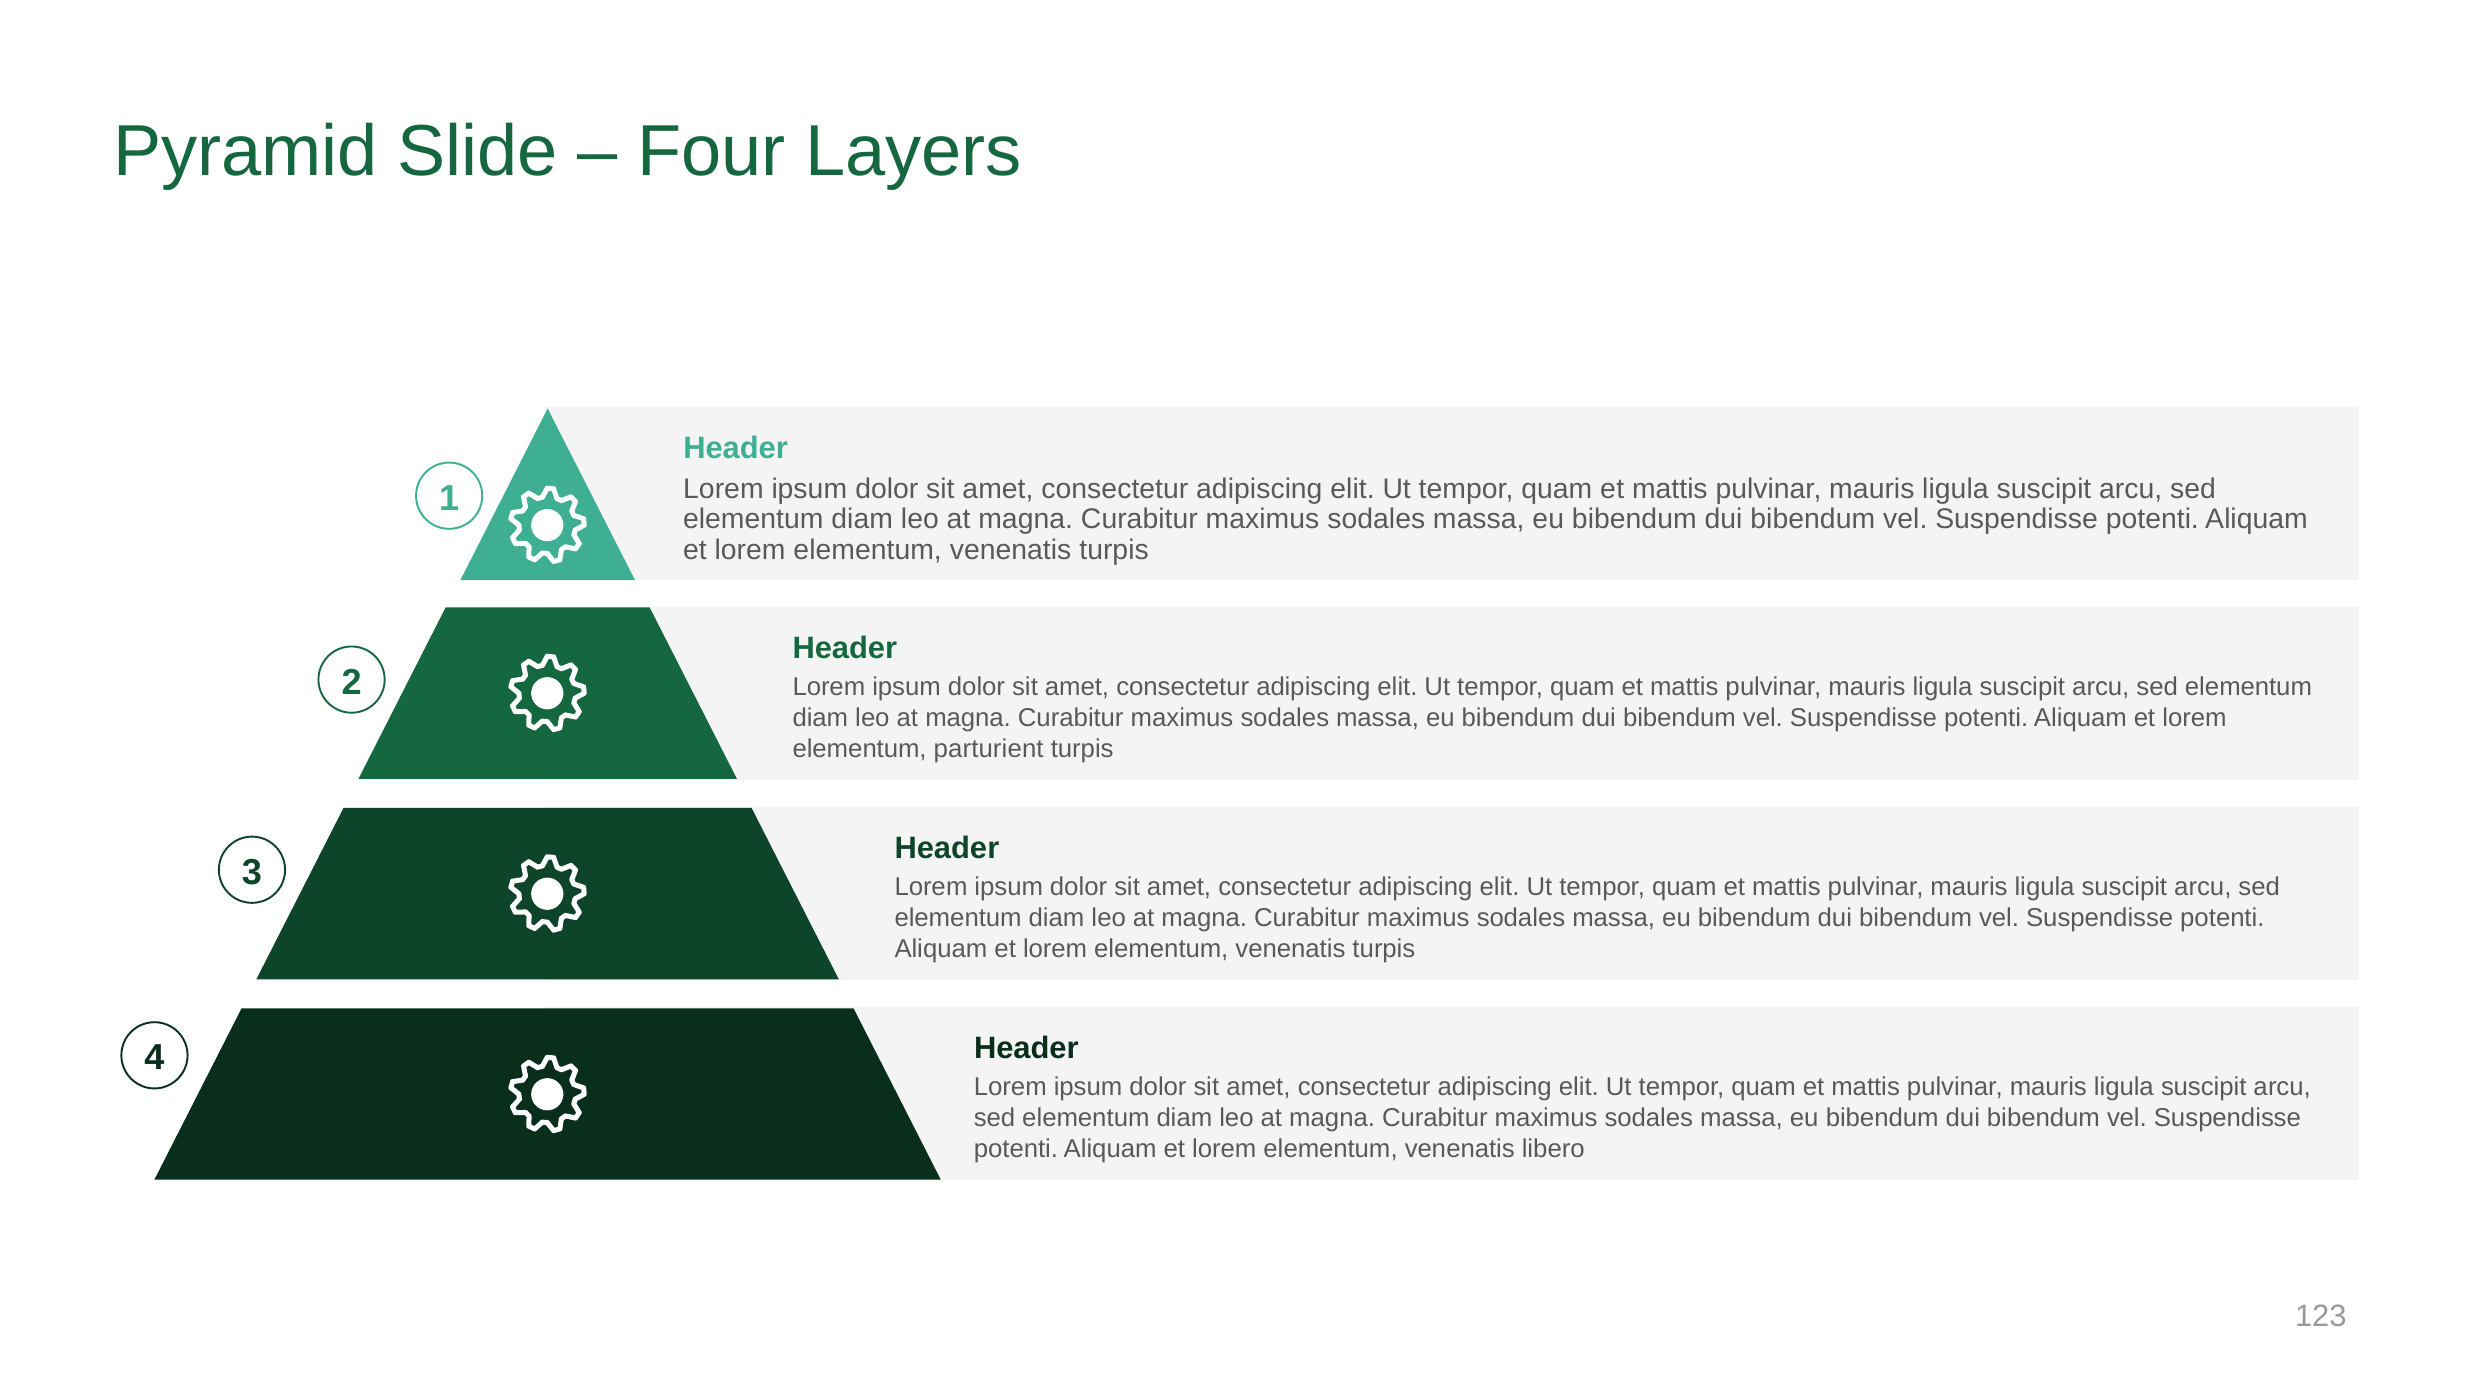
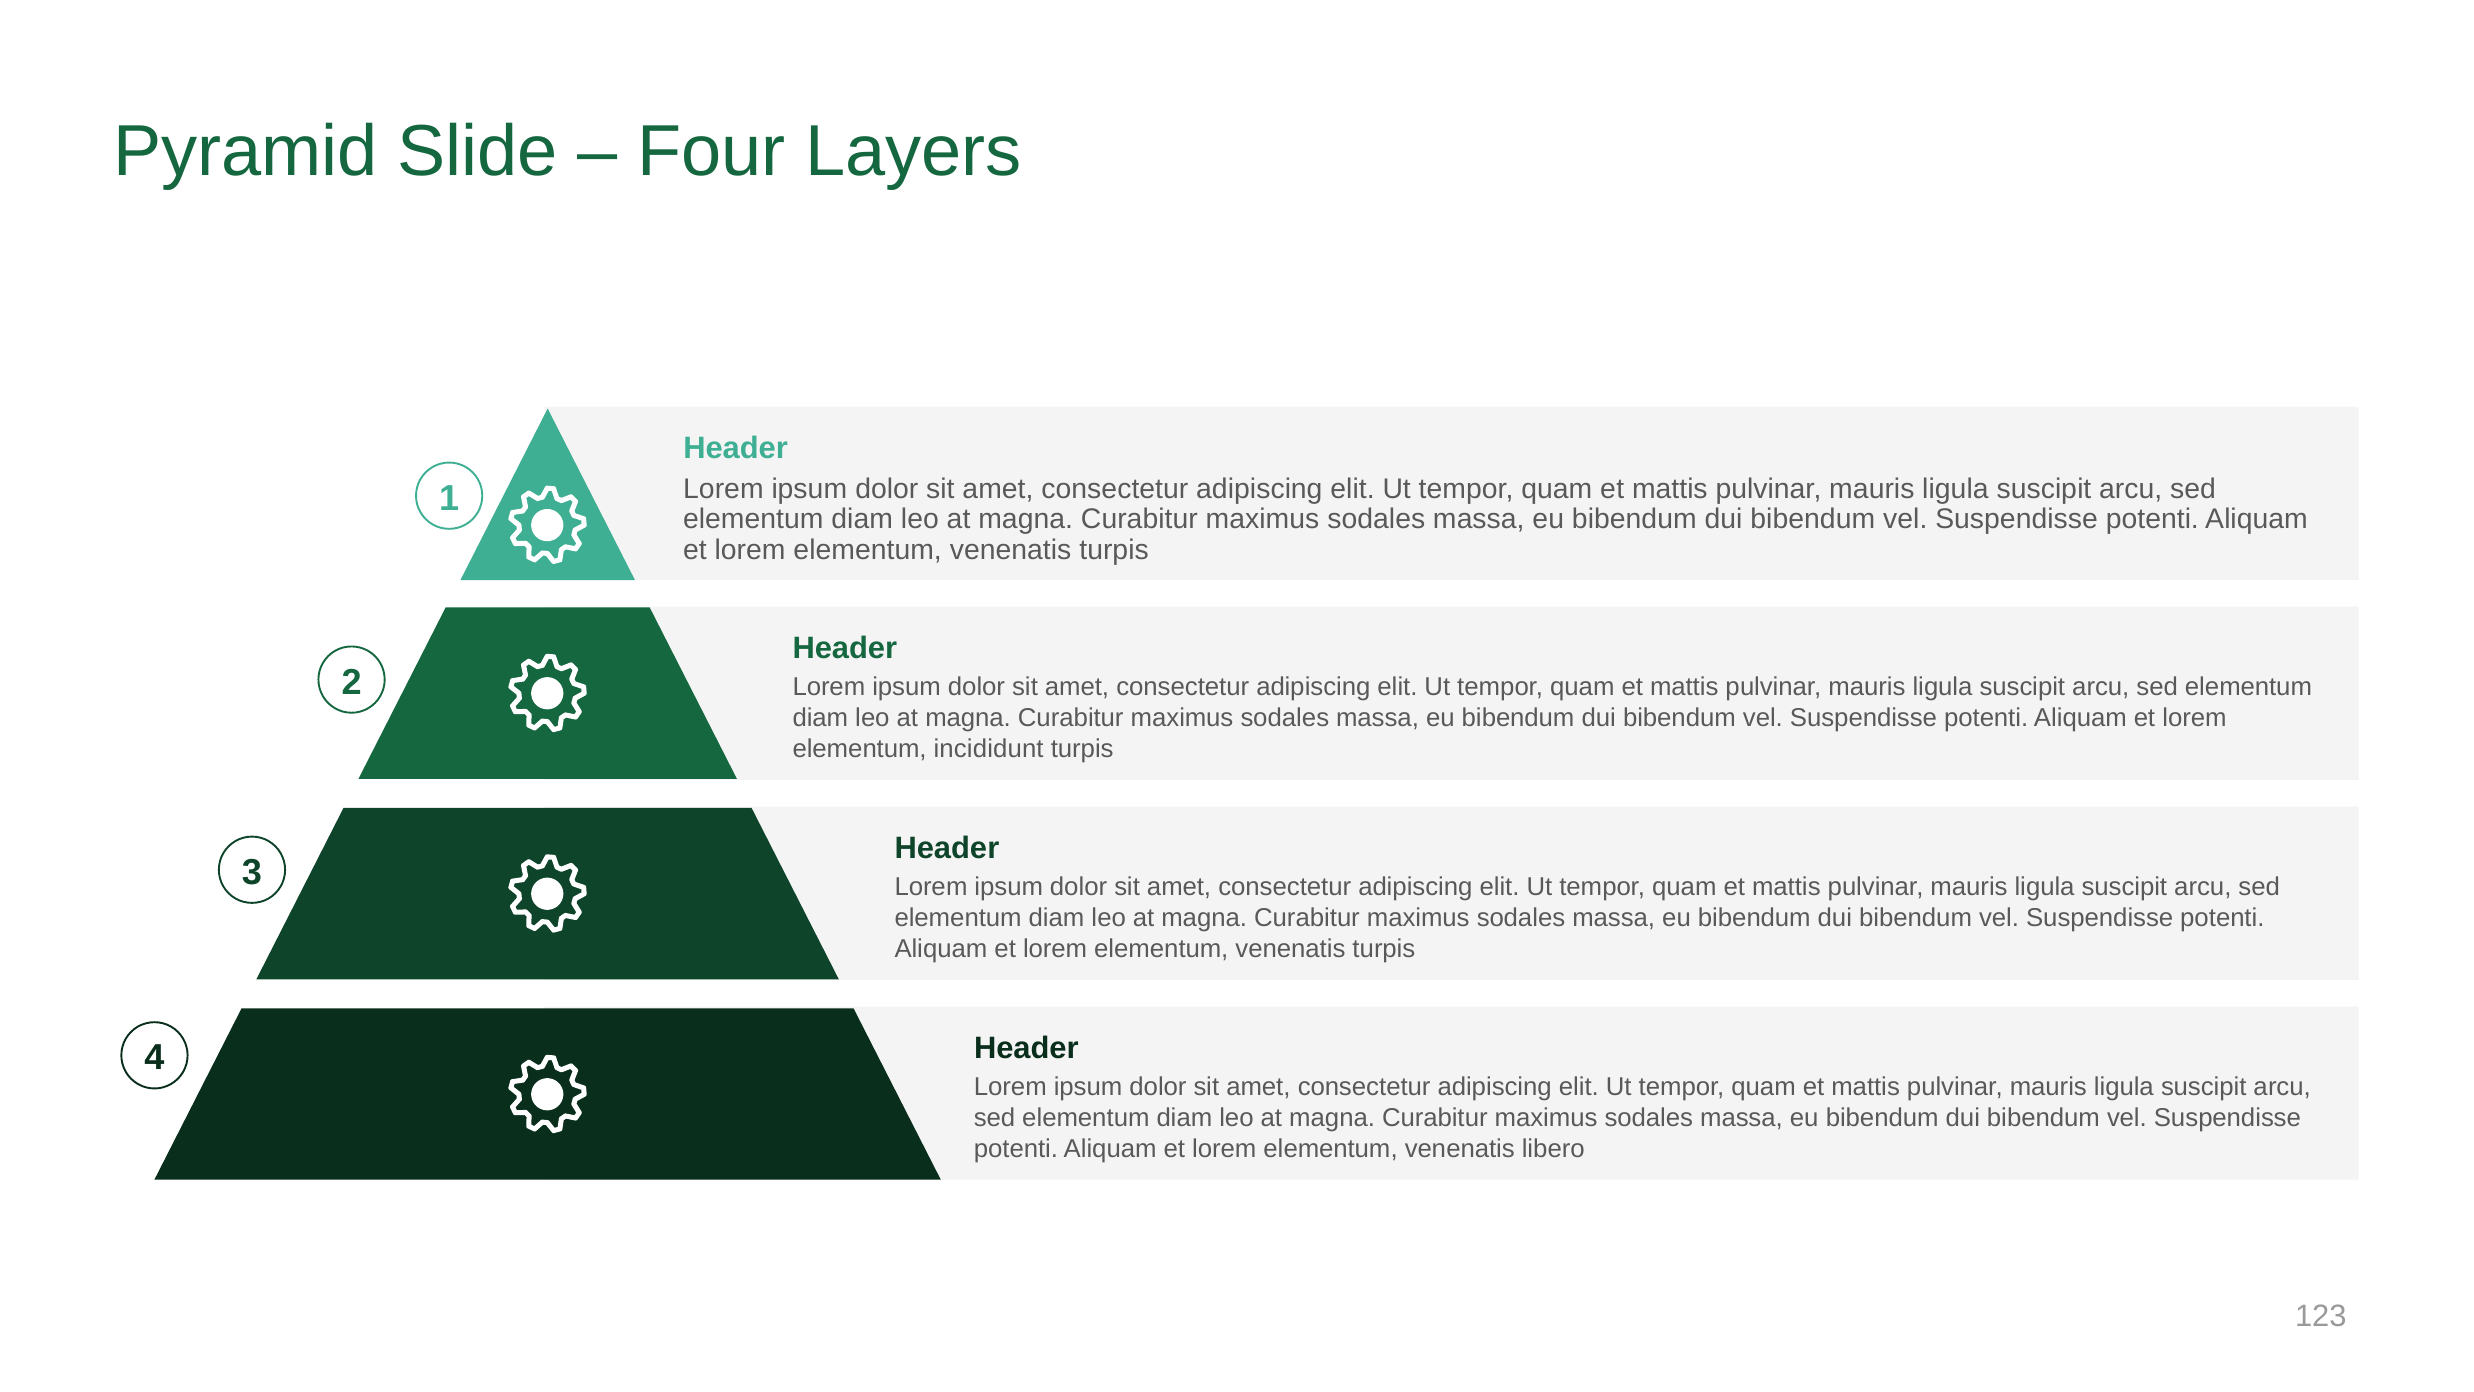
parturient: parturient -> incididunt (989, 749)
